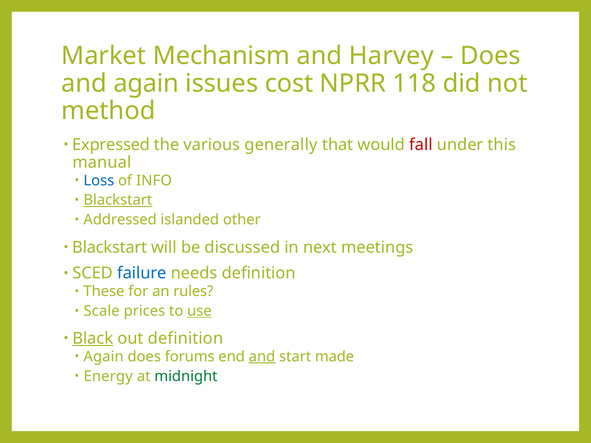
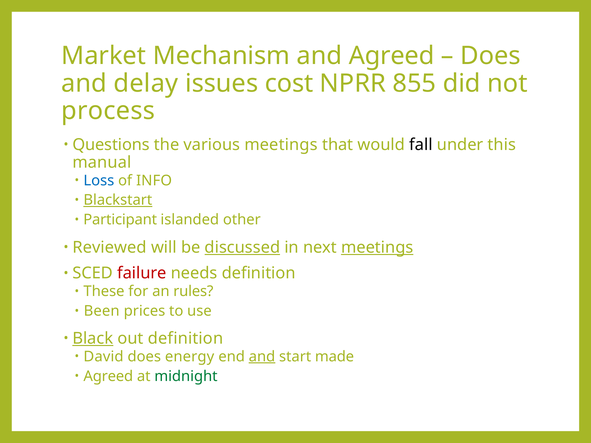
and Harvey: Harvey -> Agreed (392, 56)
and again: again -> delay (146, 83)
118: 118 -> 855 (414, 83)
method: method -> process (108, 111)
Expressed: Expressed -> Questions (111, 145)
various generally: generally -> meetings (281, 145)
fall colour: red -> black (421, 145)
Addressed: Addressed -> Participant (120, 220)
Blackstart: Blackstart -> Reviewed (110, 247)
discussed underline: none -> present (242, 247)
meetings underline: none -> present (377, 247)
failure colour: blue -> red (142, 273)
Scale: Scale -> Been (102, 311)
use underline: present -> none (199, 311)
Again: Again -> David (104, 357)
forums: forums -> energy (190, 357)
Energy: Energy -> Agreed (108, 376)
